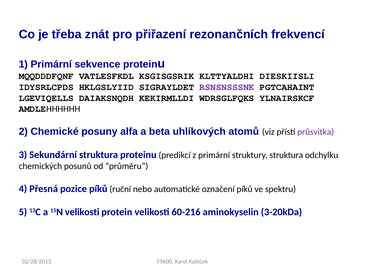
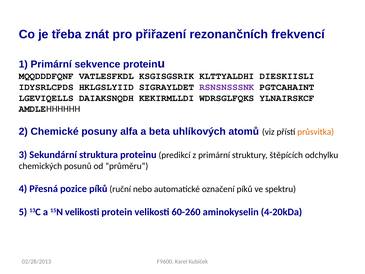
průsvitka colour: purple -> orange (316, 132)
struktury struktura: struktura -> štěpících (286, 155)
60-216: 60-216 -> 60-260 (186, 212)
3-20kDa: 3-20kDa -> 4-20kDa (281, 212)
